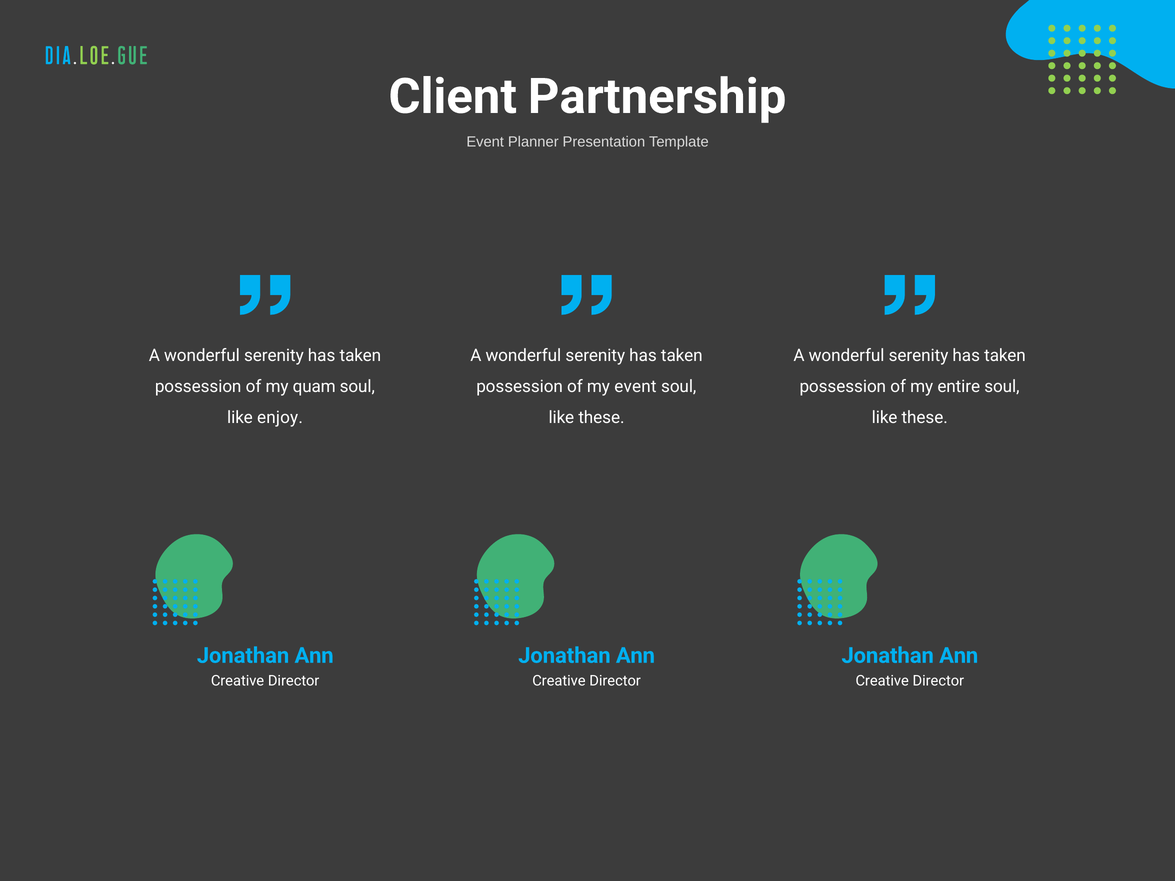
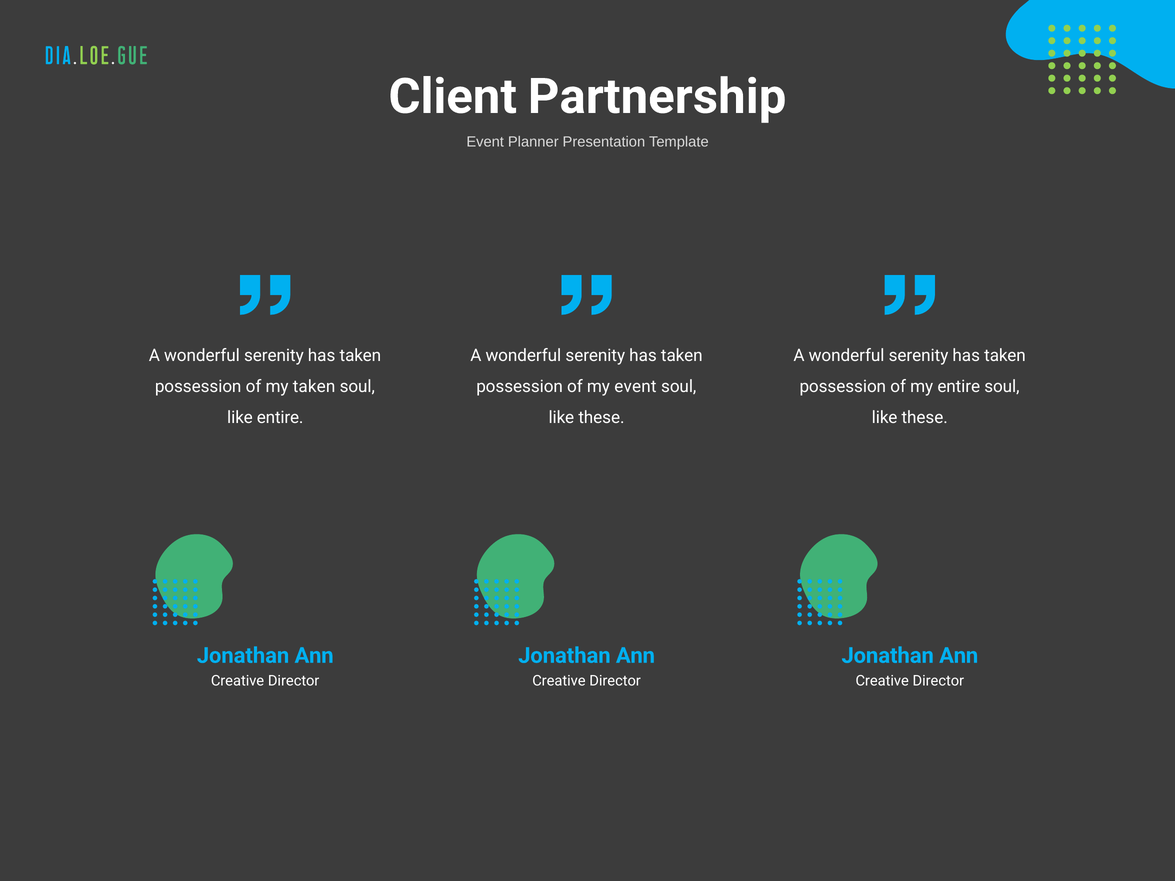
my quam: quam -> taken (314, 387)
like enjoy: enjoy -> entire (280, 418)
